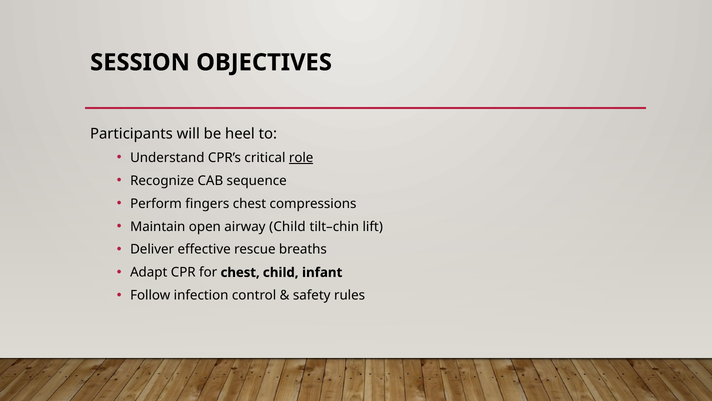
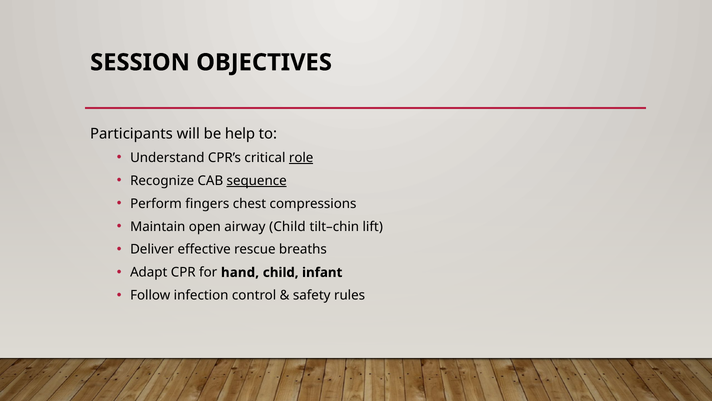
heel: heel -> help (240, 134)
sequence underline: none -> present (257, 181)
for chest: chest -> hand (240, 272)
